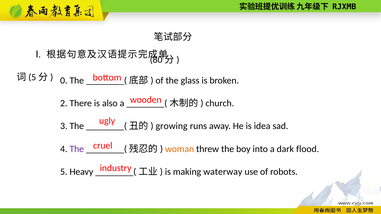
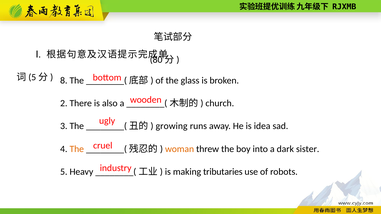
0: 0 -> 8 (64, 81)
The colour: purple -> orange (77, 149)
flood: flood -> sister (308, 149)
waterway: waterway -> tributaries (223, 172)
